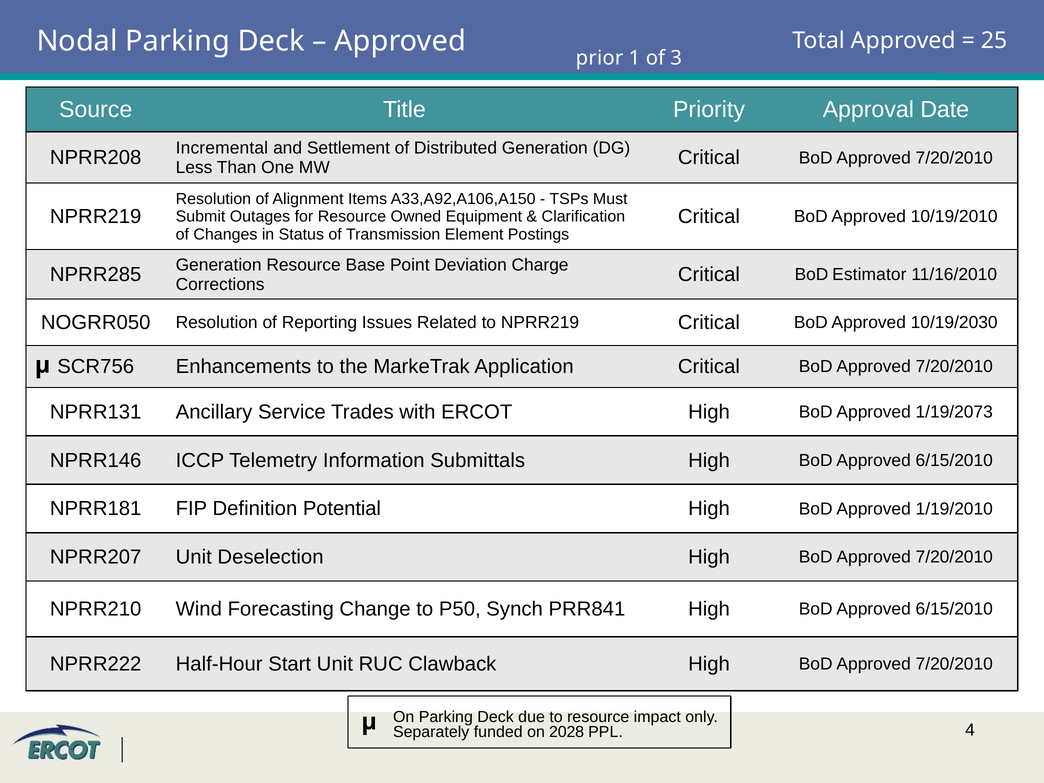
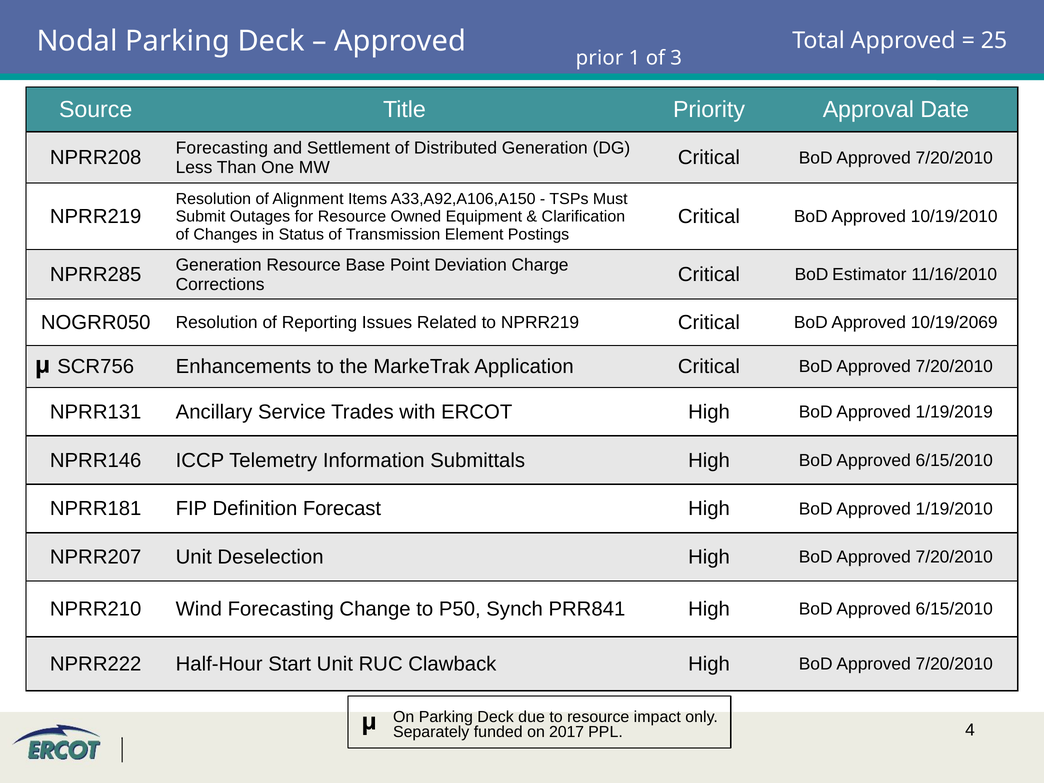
NPRR208 Incremental: Incremental -> Forecasting (222, 148)
10/19/2030: 10/19/2030 -> 10/19/2069 (954, 323)
1/19/2073: 1/19/2073 -> 1/19/2019 (954, 412)
Potential: Potential -> Forecast (342, 509)
2028: 2028 -> 2017 (567, 732)
